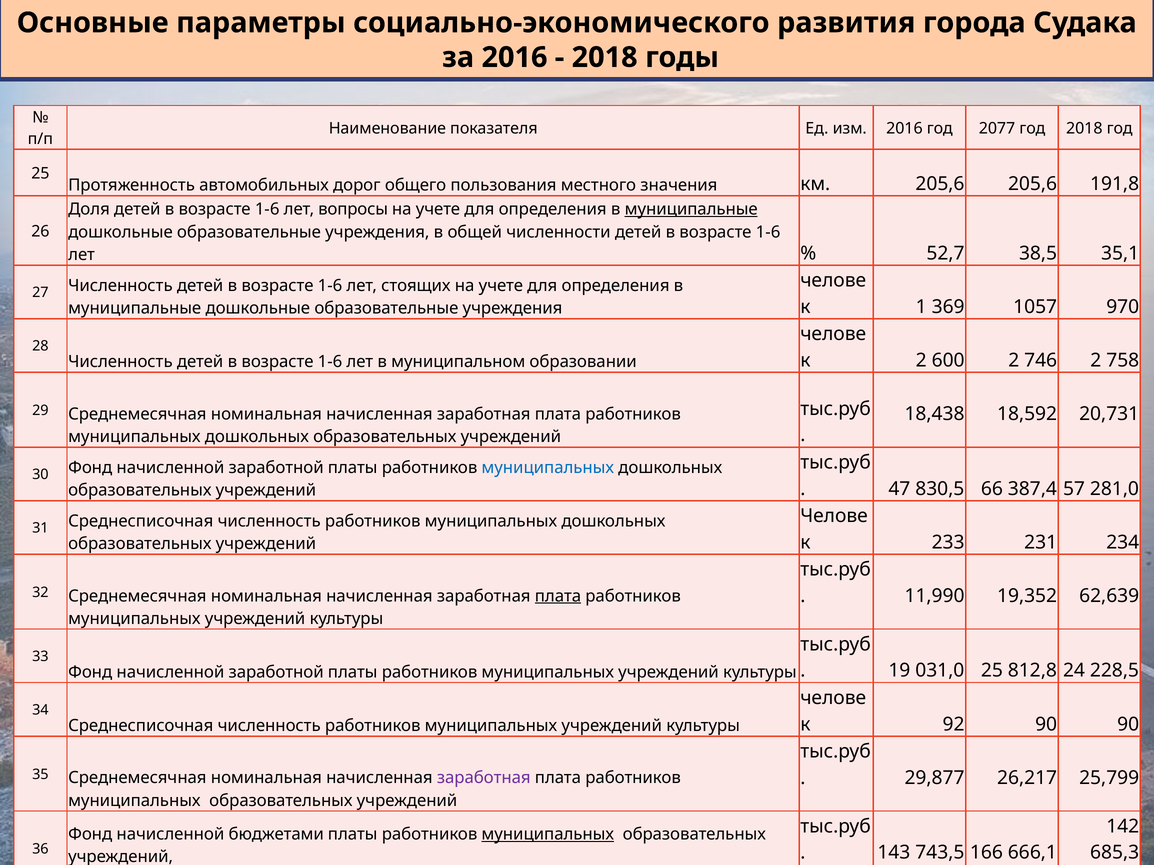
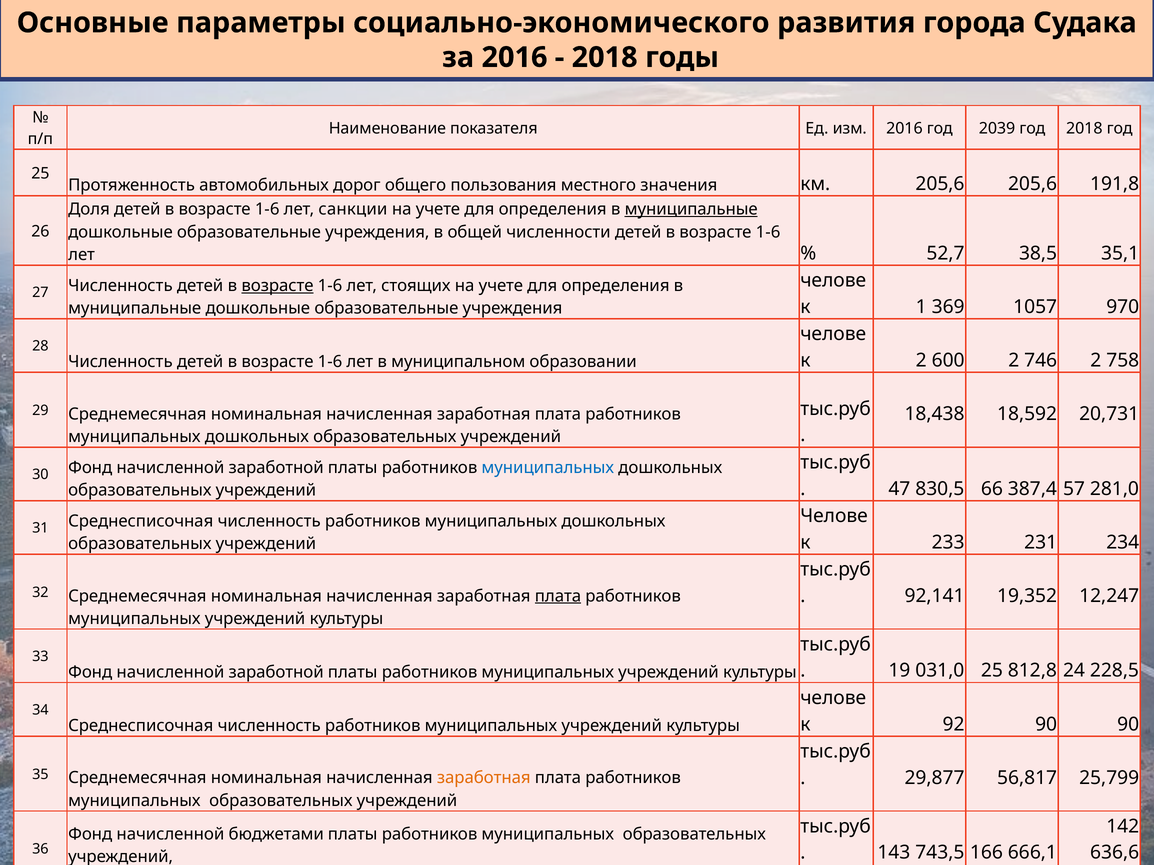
2077: 2077 -> 2039 (997, 128)
вопросы: вопросы -> санкции (353, 209)
возрасте underline: none -> present (278, 286)
11,990: 11,990 -> 92,141 (935, 596)
62,639: 62,639 -> 12,247 (1109, 596)
заработная colour: purple -> orange (484, 778)
26,217: 26,217 -> 56,817 (1027, 778)
муниципальных underline: present -> none (548, 835)
685,3: 685,3 -> 636,6 (1115, 853)
